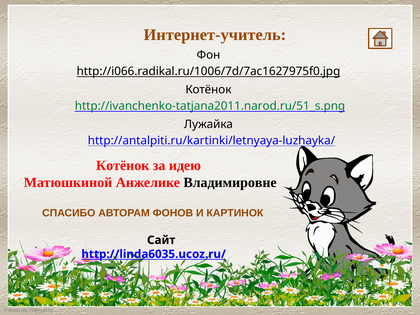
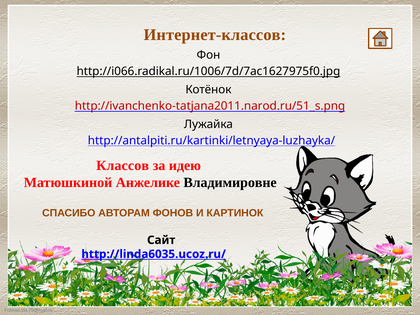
Интернет-учитель: Интернет-учитель -> Интернет-классов (215, 35)
http://ivanchenko-tatjana2011.narod.ru/51_s.png colour: green -> red (210, 106)
Котёнок: Котёнок -> Классов (123, 166)
